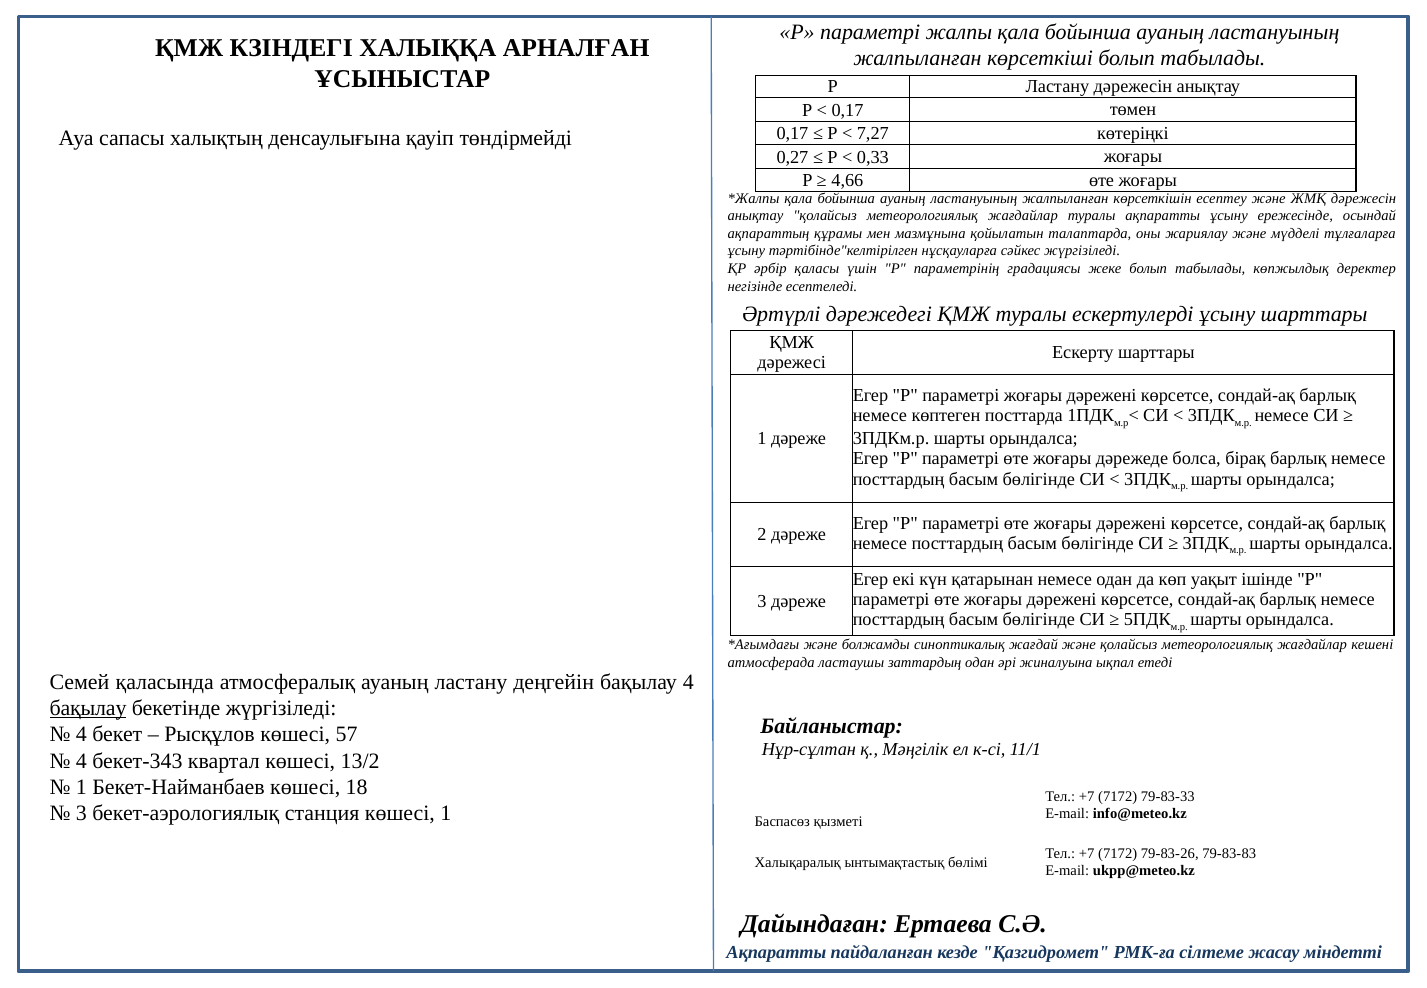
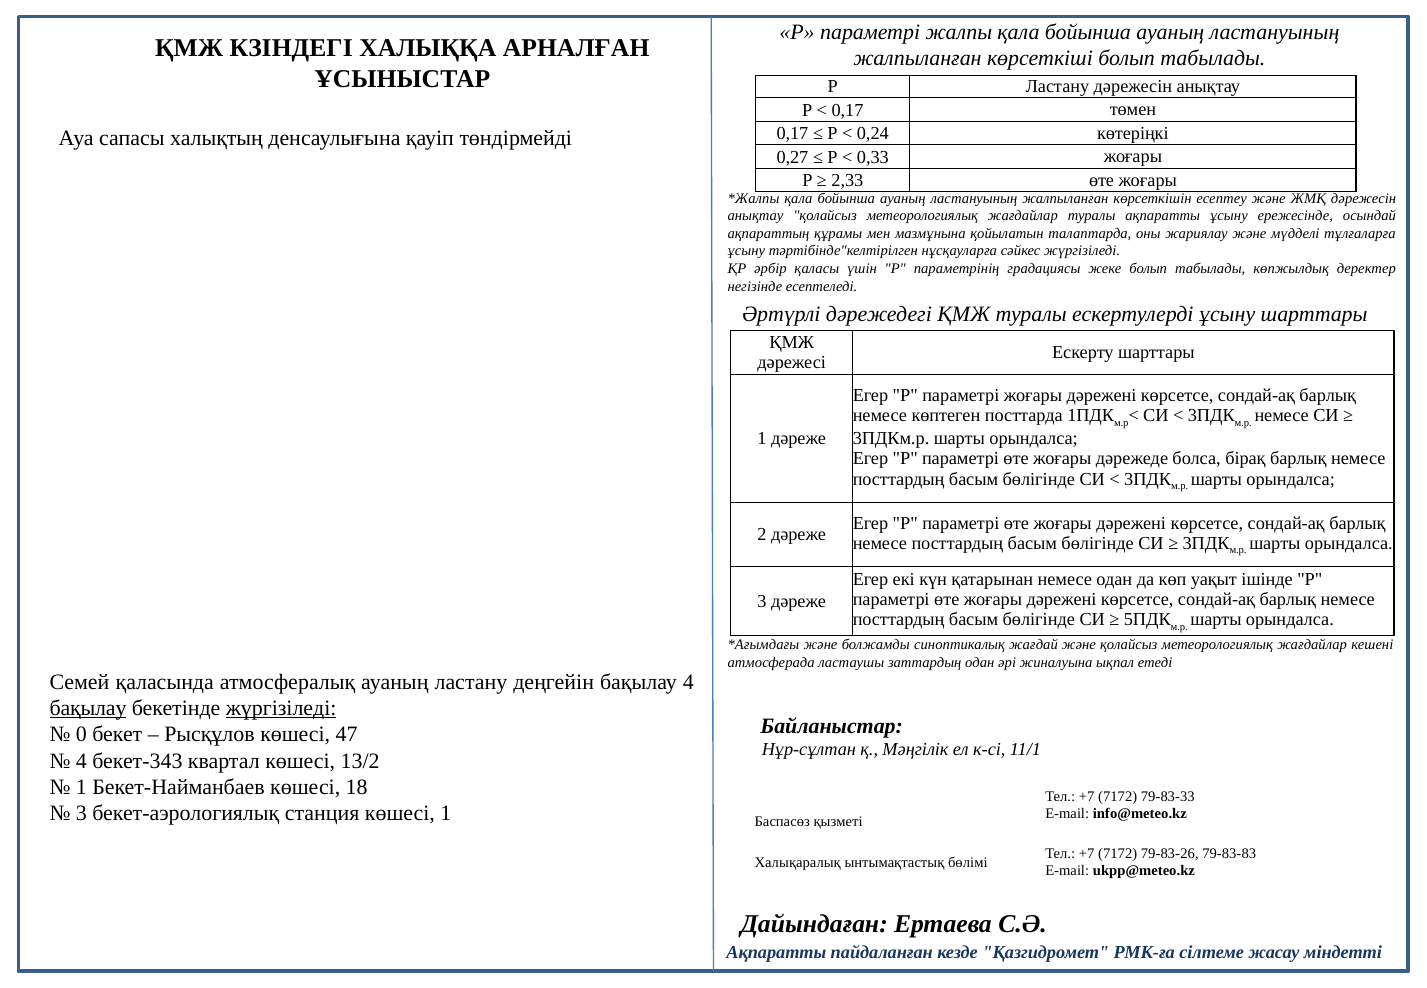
7,27: 7,27 -> 0,24 (873, 134)
4,66: 4,66 -> 2,33 (847, 181)
жүргізіледі underline: none -> present (281, 708)
4: 4 -> 0 (81, 735)
57: 57 -> 47 (347, 735)
